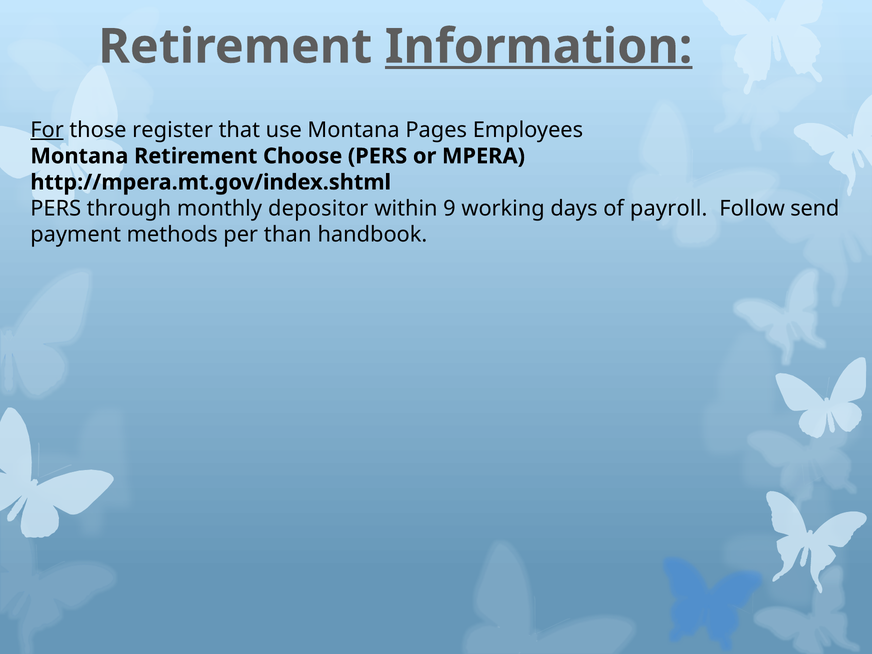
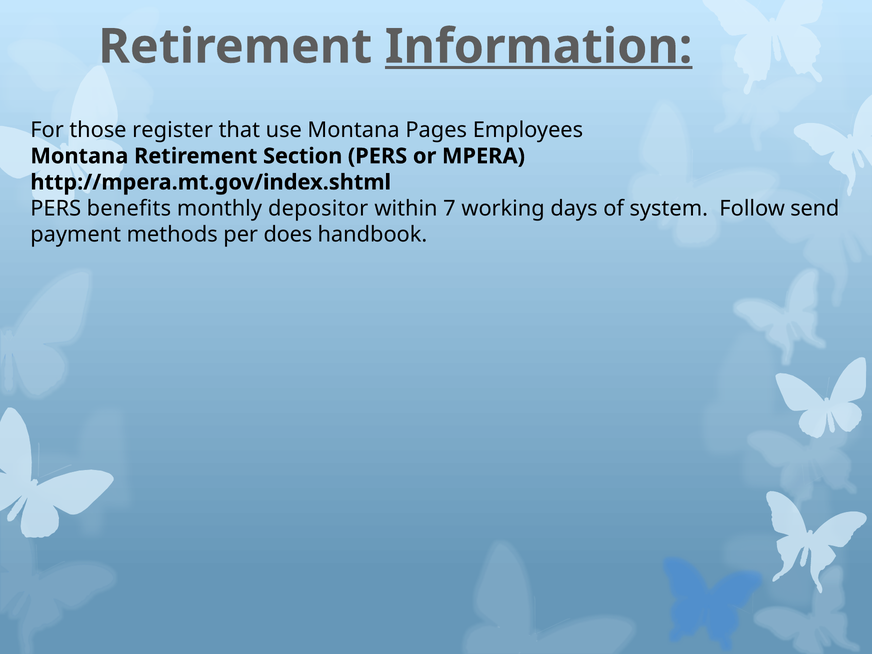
For underline: present -> none (47, 130)
Choose: Choose -> Section (303, 156)
through: through -> benefits (129, 208)
9: 9 -> 7 (449, 208)
payroll: payroll -> system (669, 208)
than: than -> does (288, 235)
